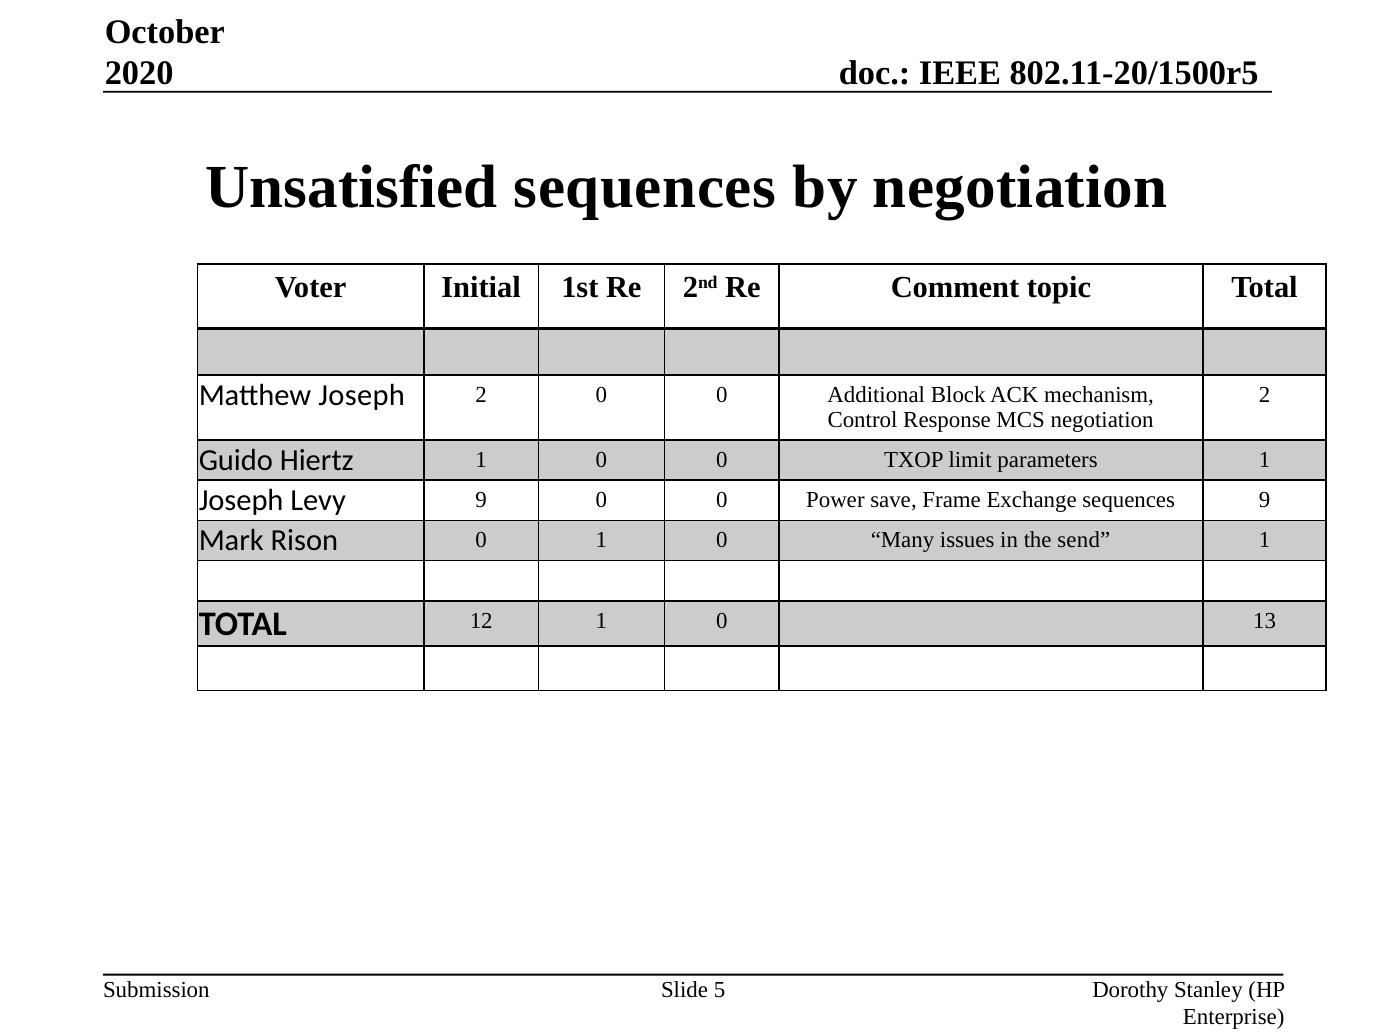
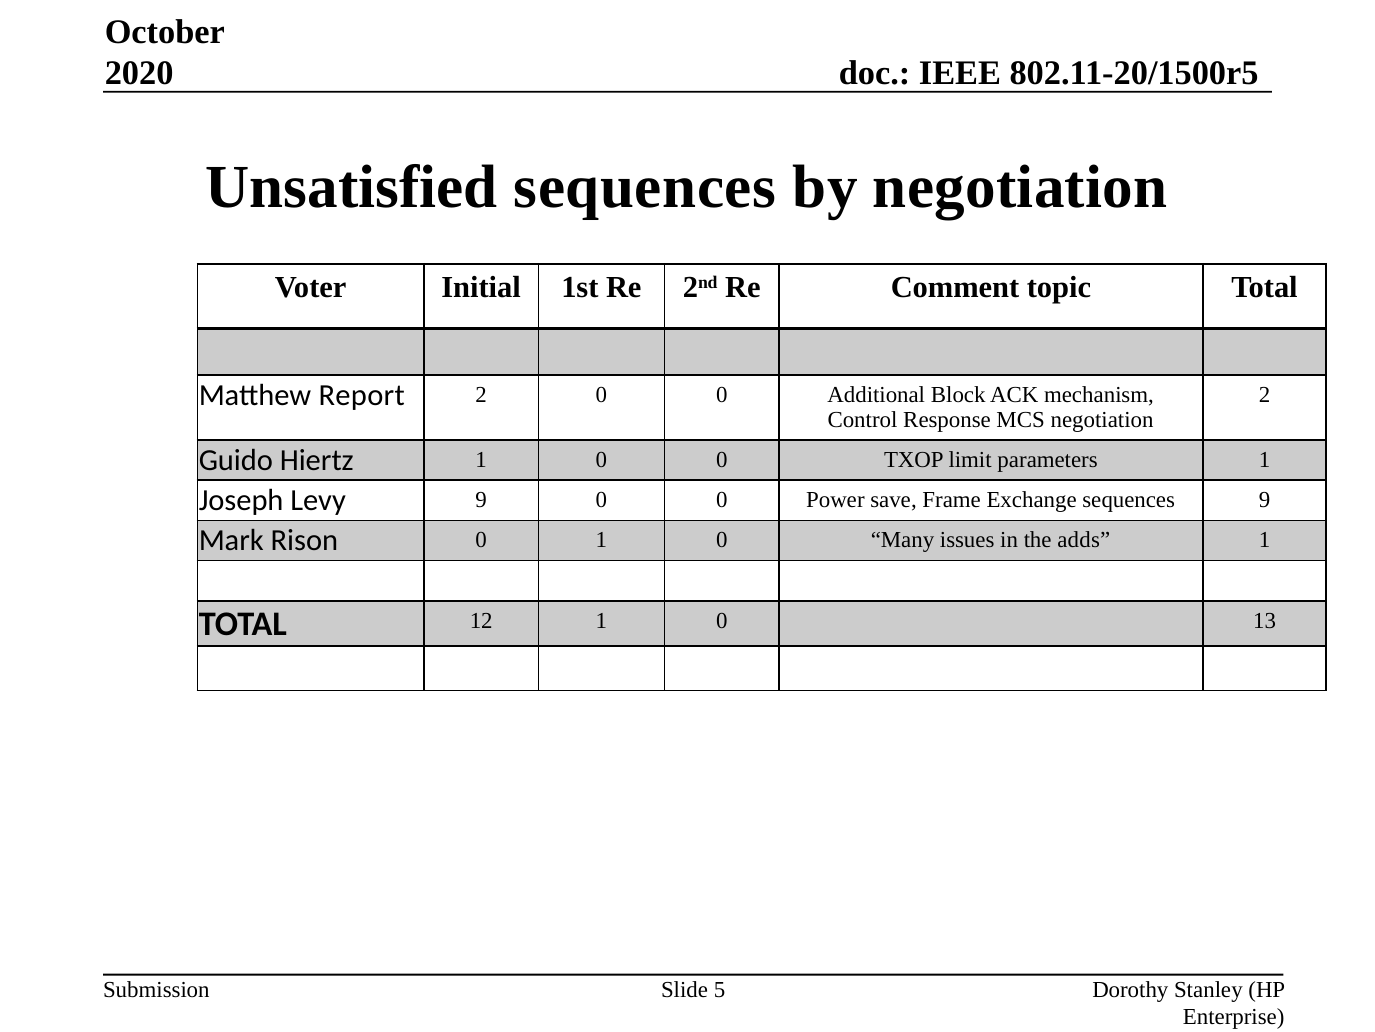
Matthew Joseph: Joseph -> Report (362, 395)
send: send -> adds (1084, 540)
